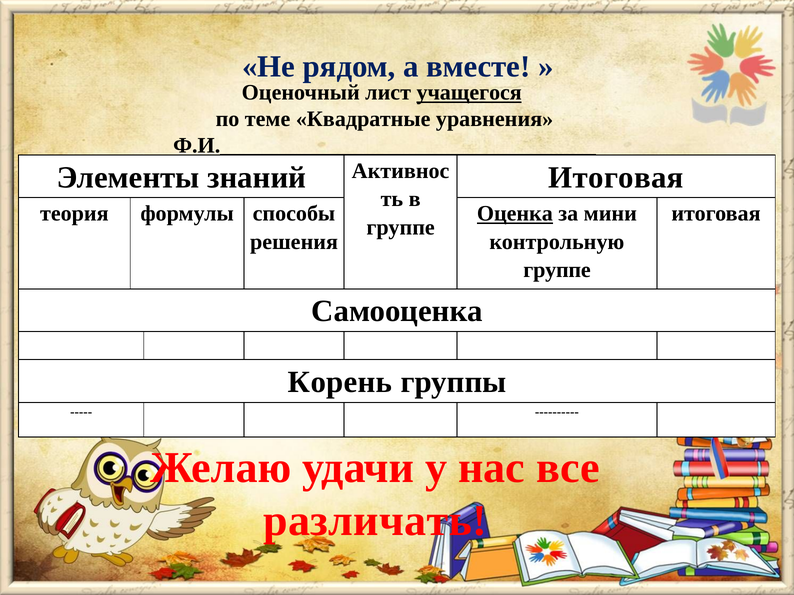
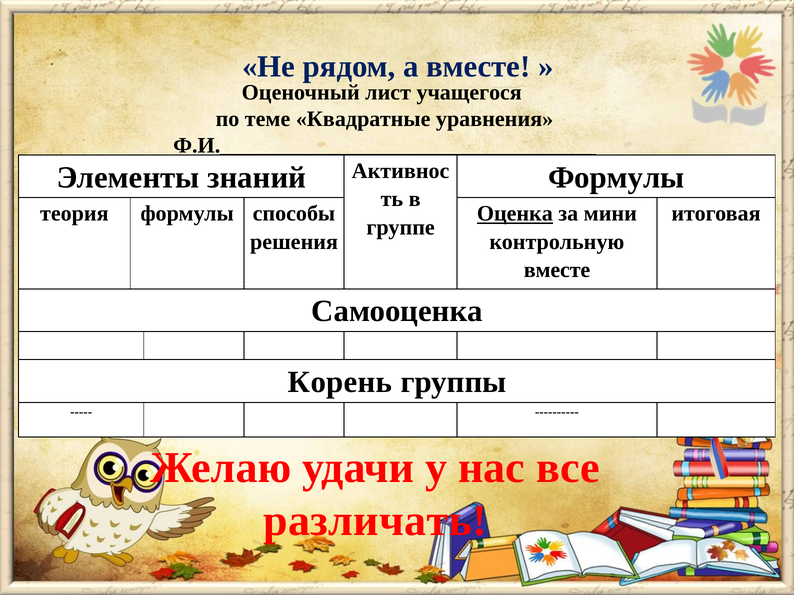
учащегося underline: present -> none (469, 93)
Итоговая: Итоговая -> Формулы (616, 178)
группе: группе -> вместе (557, 270)
